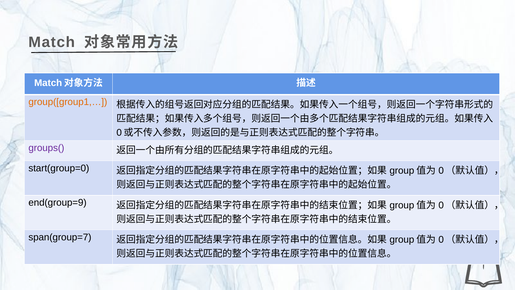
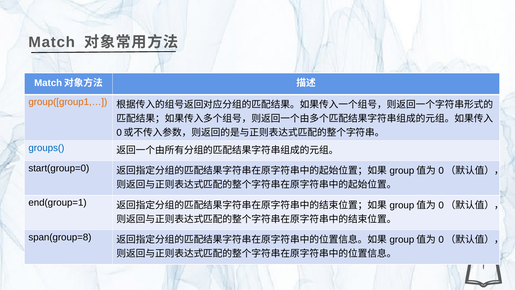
groups( colour: purple -> blue (46, 148)
end(group=9: end(group=9 -> end(group=1 (58, 203)
span(group=7: span(group=7 -> span(group=8 (60, 237)
